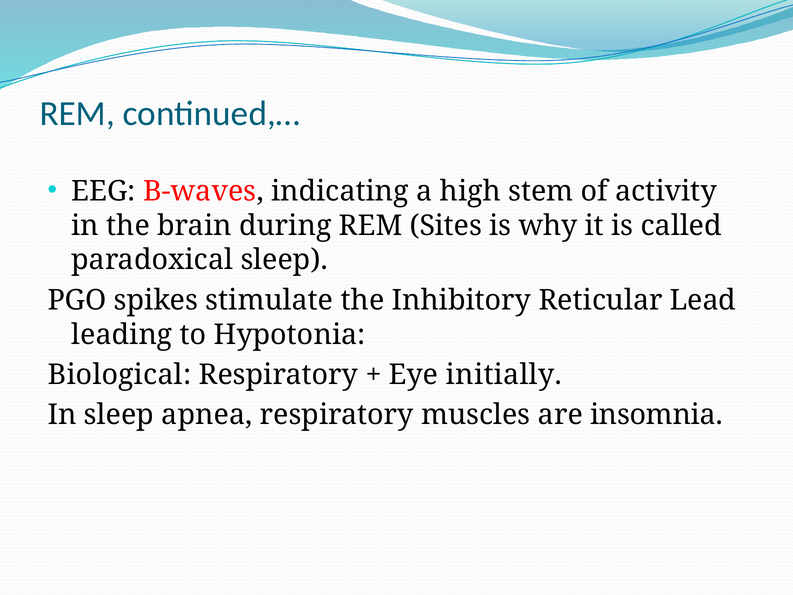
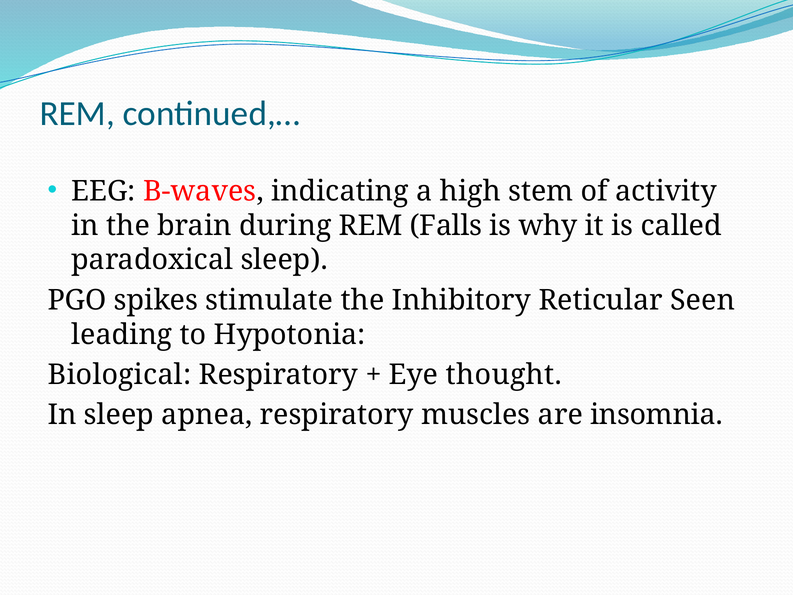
Sites: Sites -> Falls (446, 225)
Lead: Lead -> Seen (703, 300)
initially: initially -> thought (504, 375)
